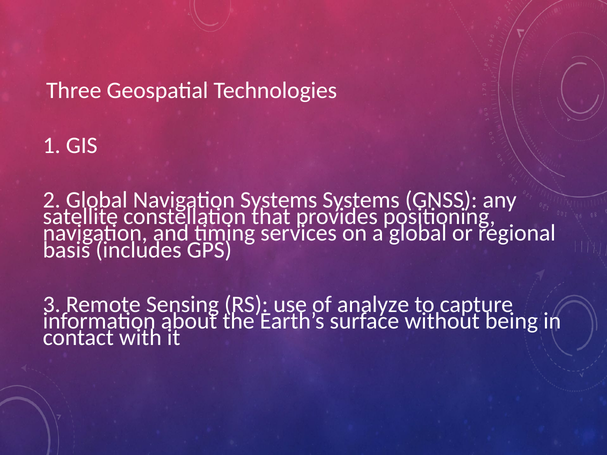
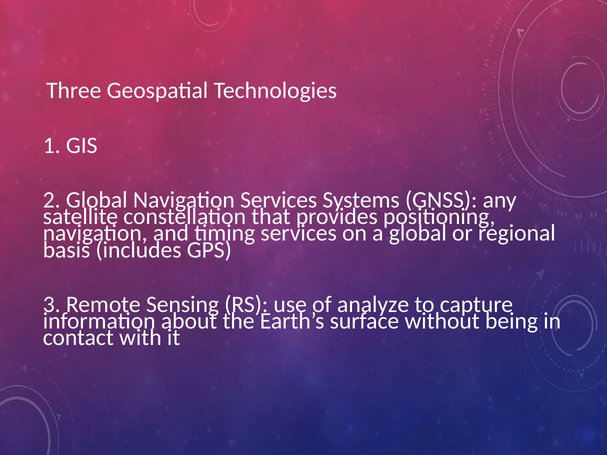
Navigation Systems: Systems -> Services (279, 200)
